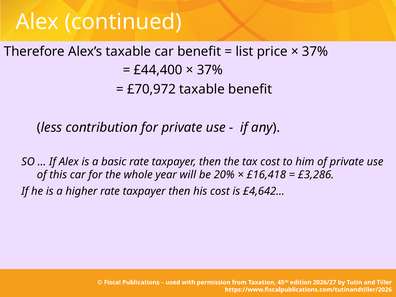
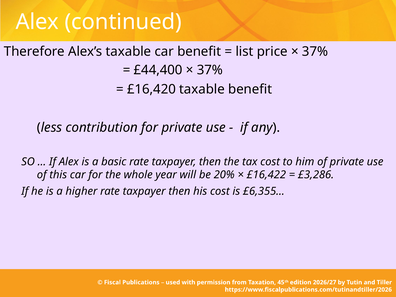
£70,972: £70,972 -> £16,420 (151, 89)
£16,418: £16,418 -> £16,422 (266, 175)
£4,642…: £4,642… -> £6,355… (264, 191)
